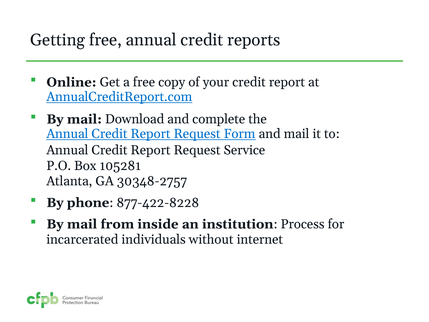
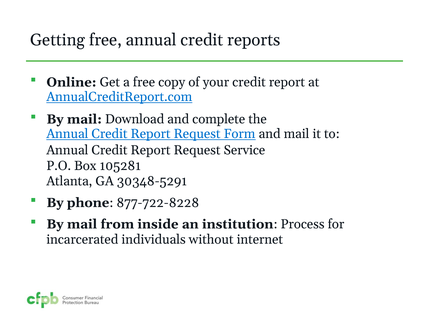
30348-2757: 30348-2757 -> 30348-5291 (152, 181)
877-422-8228: 877-422-8228 -> 877-722-8228 (158, 203)
